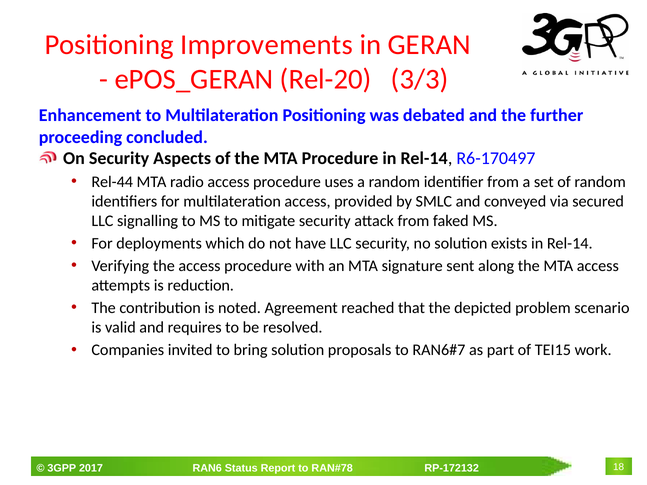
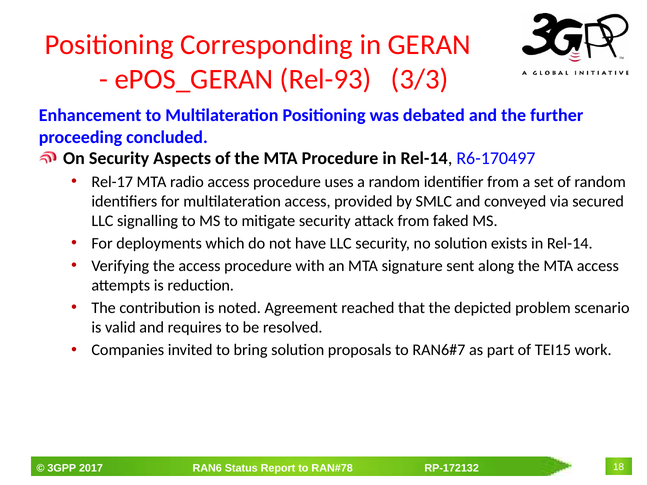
Improvements: Improvements -> Corresponding (267, 45)
Rel-20: Rel-20 -> Rel-93 (326, 79)
Rel-44: Rel-44 -> Rel-17 (112, 182)
